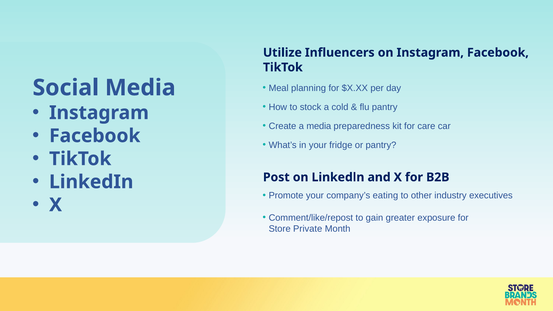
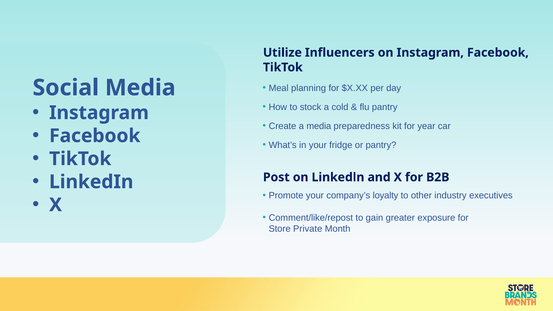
care: care -> year (426, 126)
eating: eating -> loyalty (385, 196)
